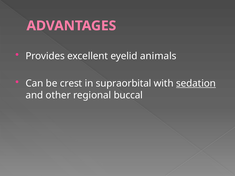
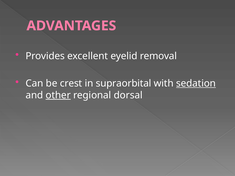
animals: animals -> removal (158, 56)
other underline: none -> present (58, 95)
buccal: buccal -> dorsal (128, 95)
